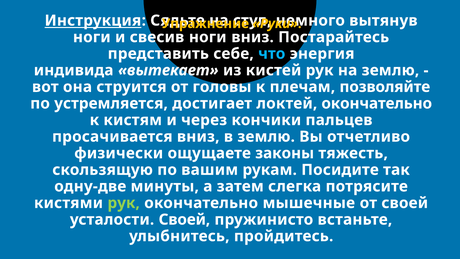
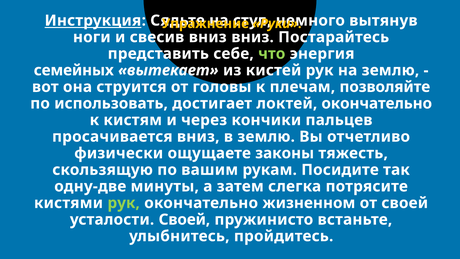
свесив ноги: ноги -> вниз (208, 37)
что colour: light blue -> light green (272, 54)
индивида: индивида -> семейных (74, 70)
устремляется: устремляется -> использовать (111, 103)
мышечные: мышечные -> жизненном (309, 203)
